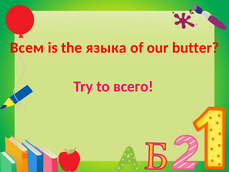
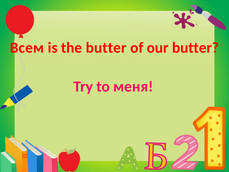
the языка: языка -> butter (106, 48)
всего: всего -> меня (133, 86)
